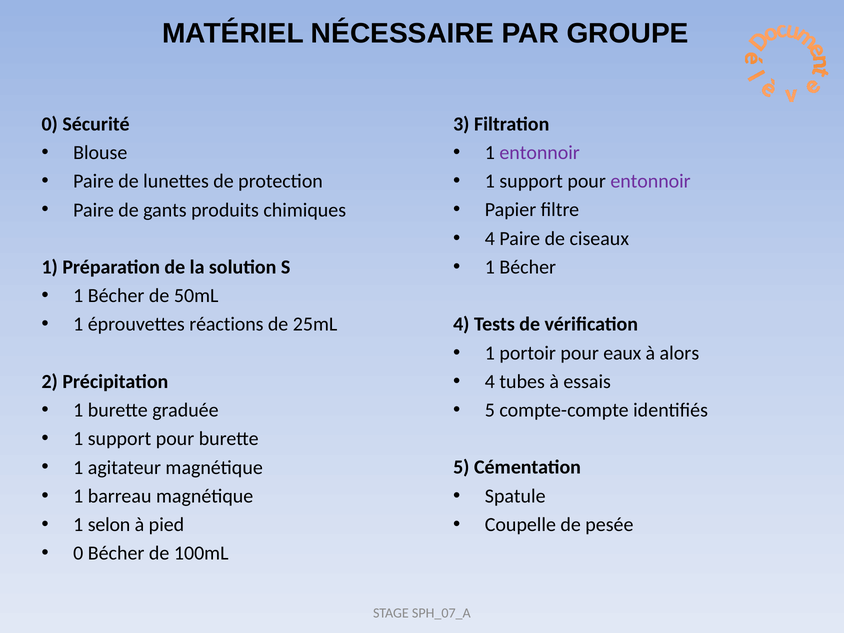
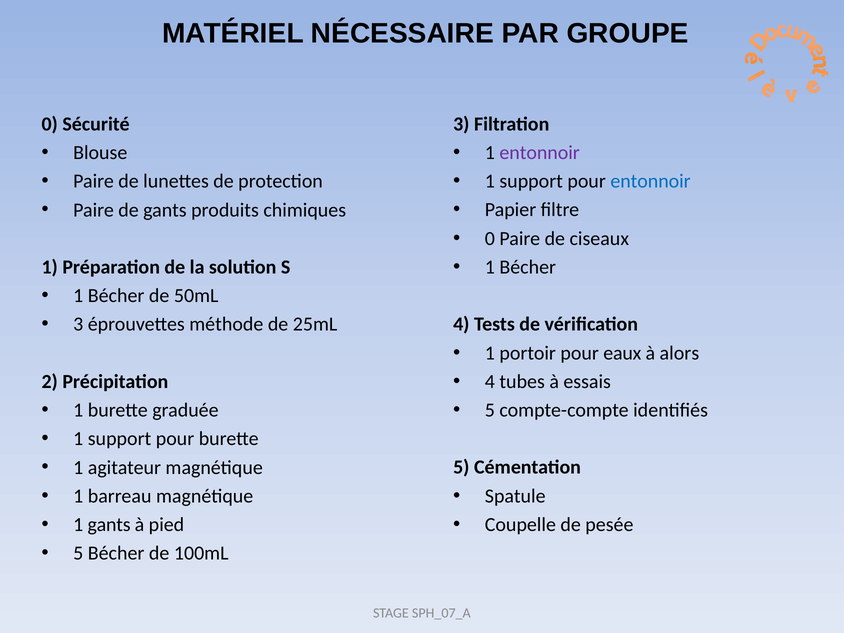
entonnoir colour: purple -> blue (651, 181)
4: 4 -> 0 (490, 239)
1: 1 -> 3 (78, 324)
réactions: réactions -> méthode (226, 324)
1 selon: selon -> gants (109, 525)
0: 0 -> 5 (78, 553)
